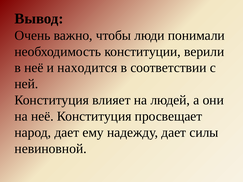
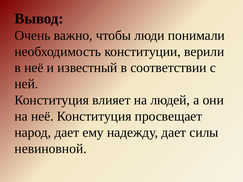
находится: находится -> известный (87, 68)
